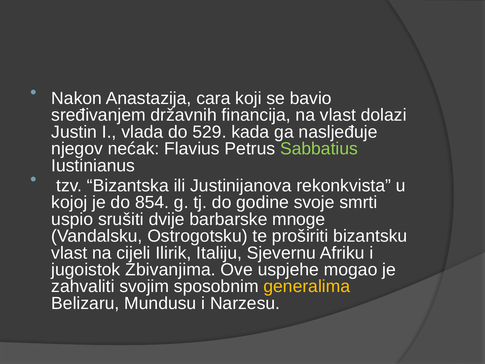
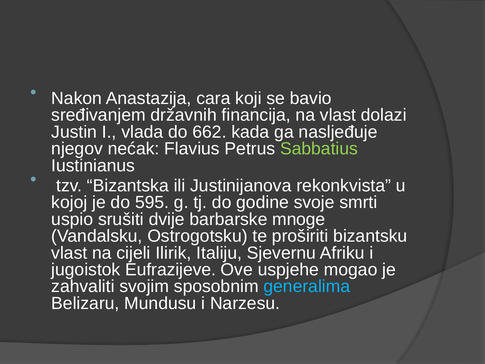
529: 529 -> 662 (210, 132)
854: 854 -> 595 (152, 202)
Zbivanjima: Zbivanjima -> Eufrazijeve (171, 270)
generalima colour: yellow -> light blue (307, 286)
